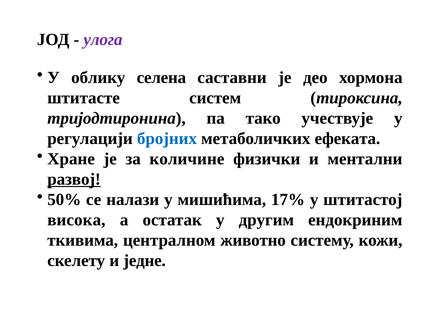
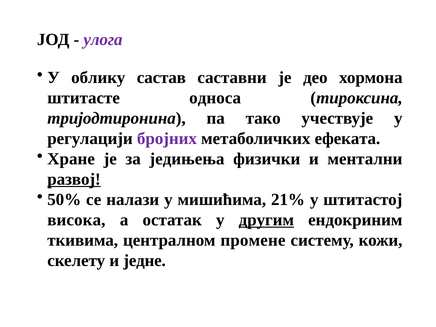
селена: селена -> састав (161, 77)
систем: систем -> односа (215, 98)
бројних colour: blue -> purple (167, 139)
количине: количине -> једињења (187, 159)
17%: 17% -> 21% (288, 200)
другим underline: none -> present (266, 220)
животно: животно -> промене (253, 240)
